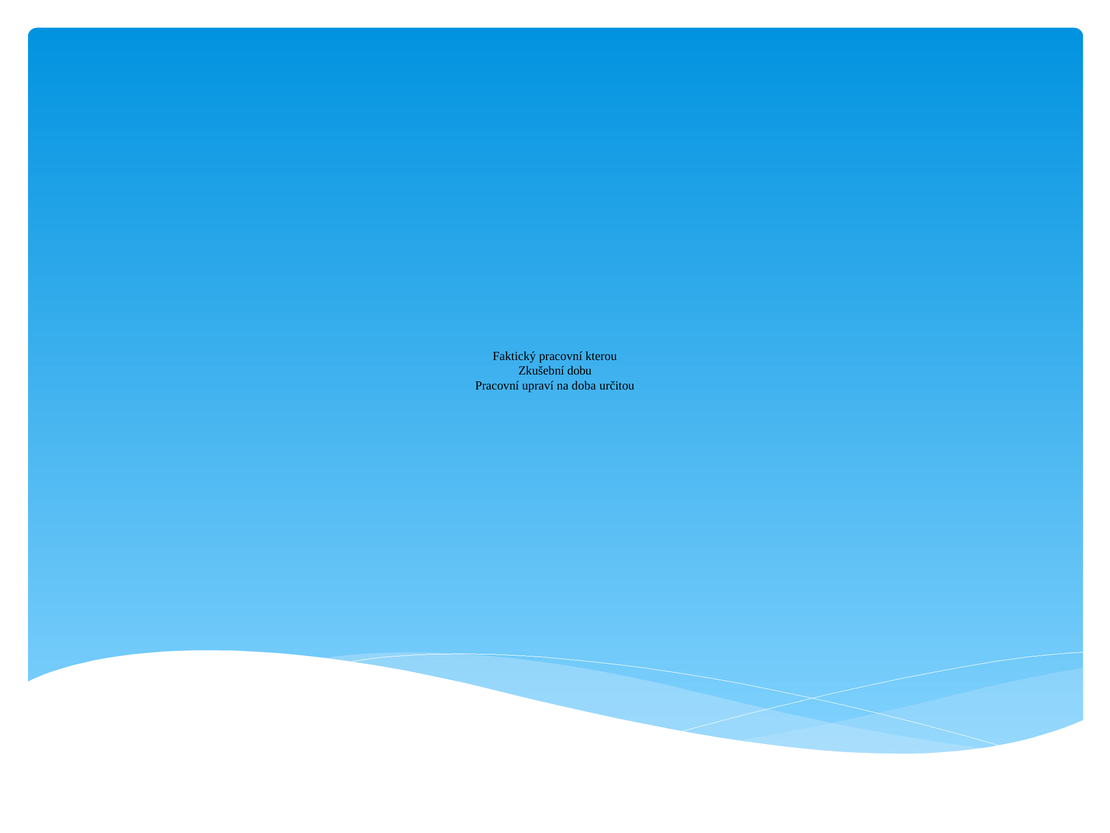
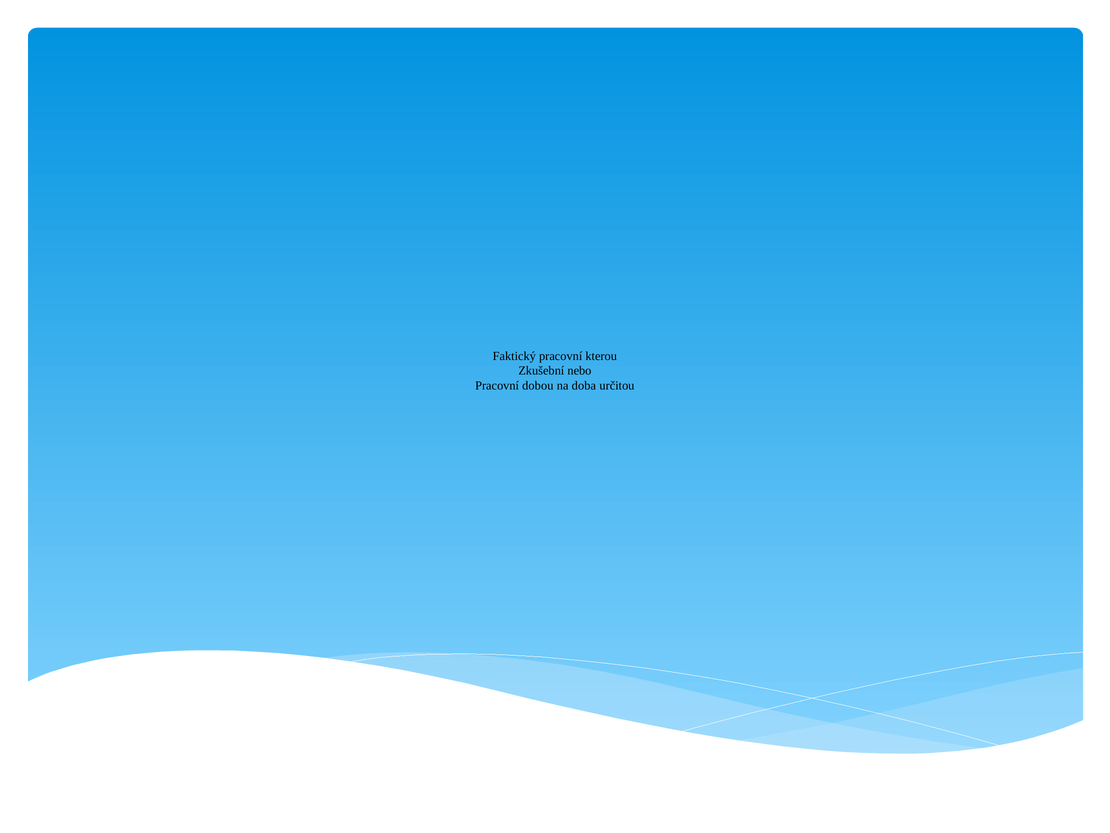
dobu: dobu -> nebo (579, 370)
upraví: upraví -> dobou (538, 385)
